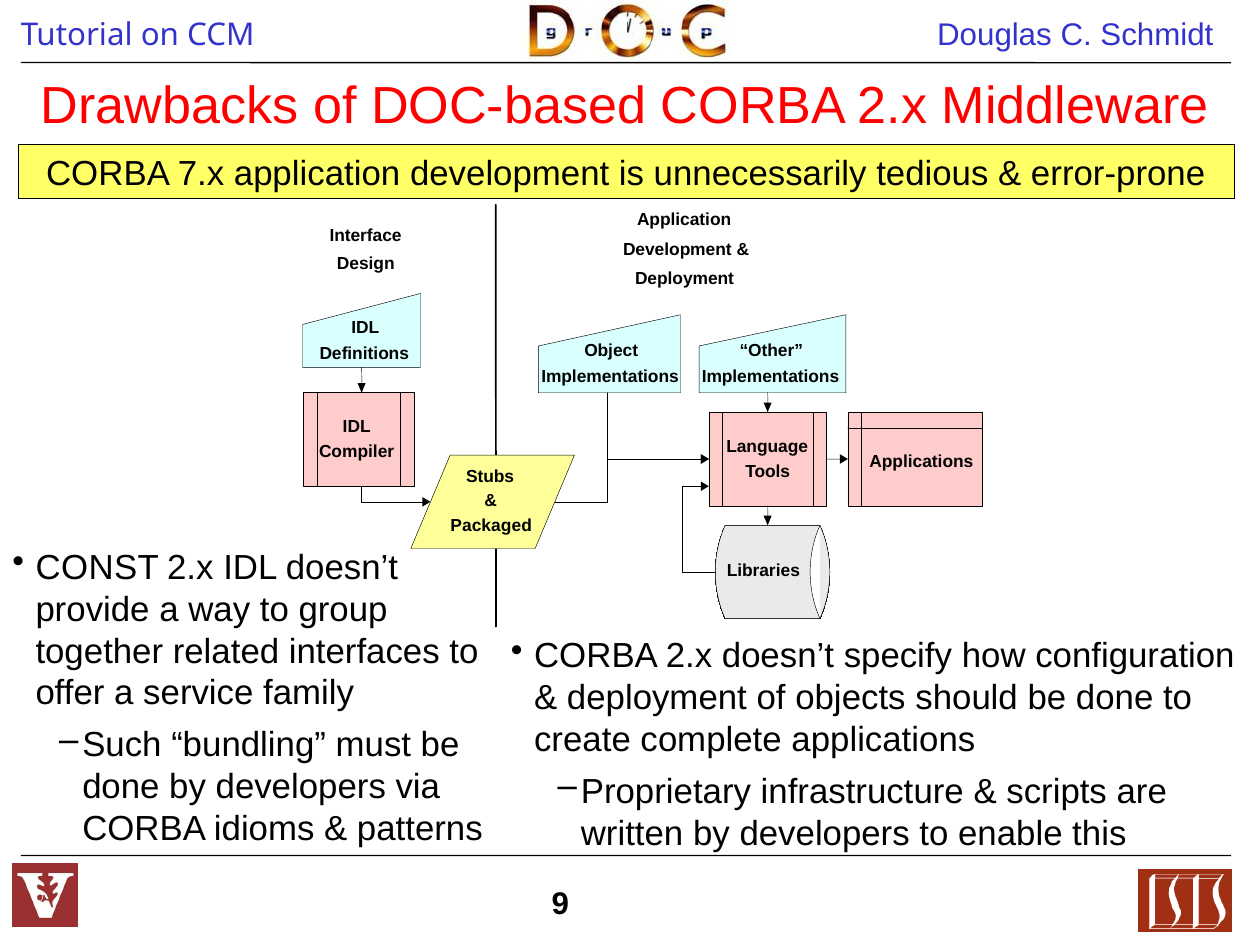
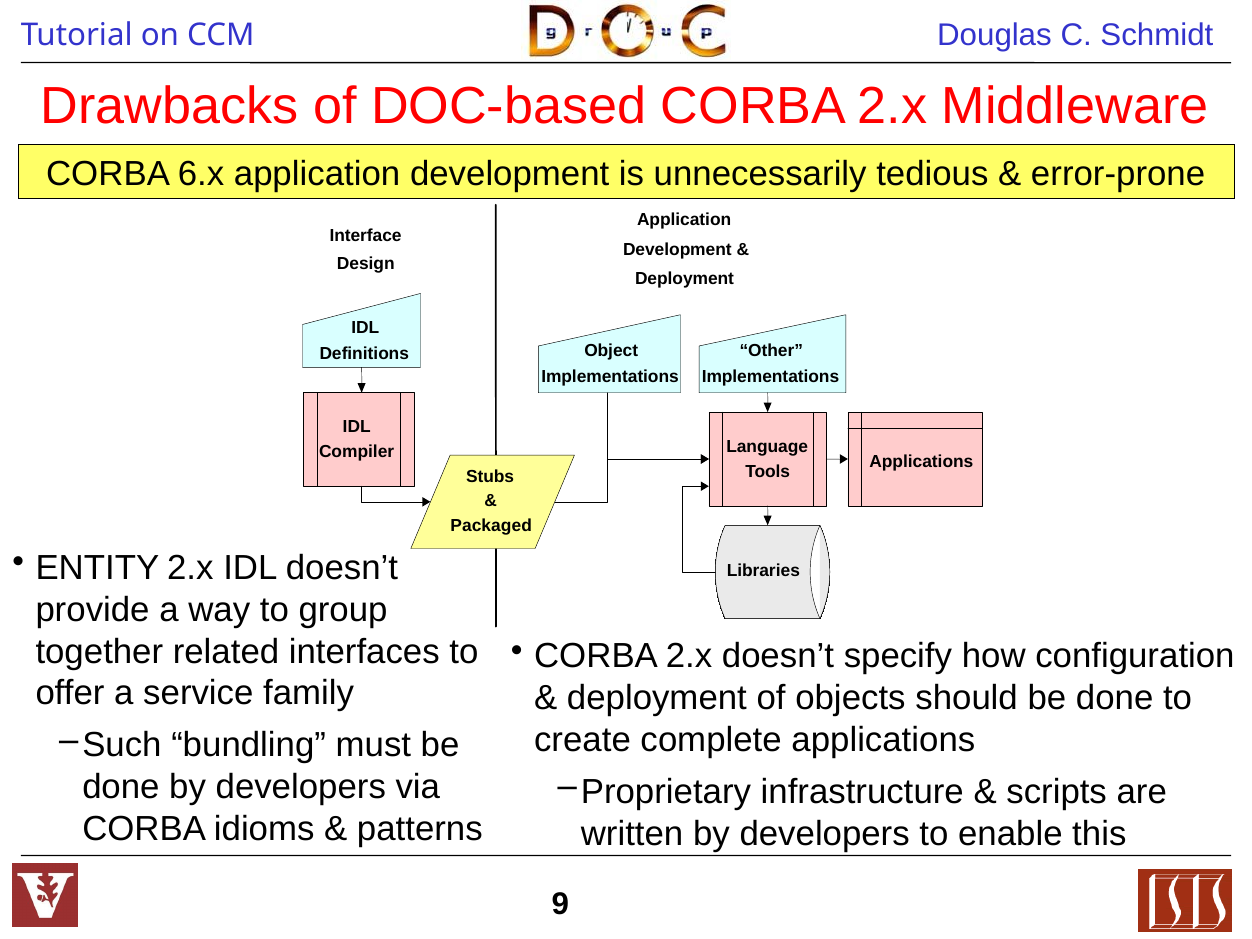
7.x: 7.x -> 6.x (201, 174)
CONST: CONST -> ENTITY (97, 568)
